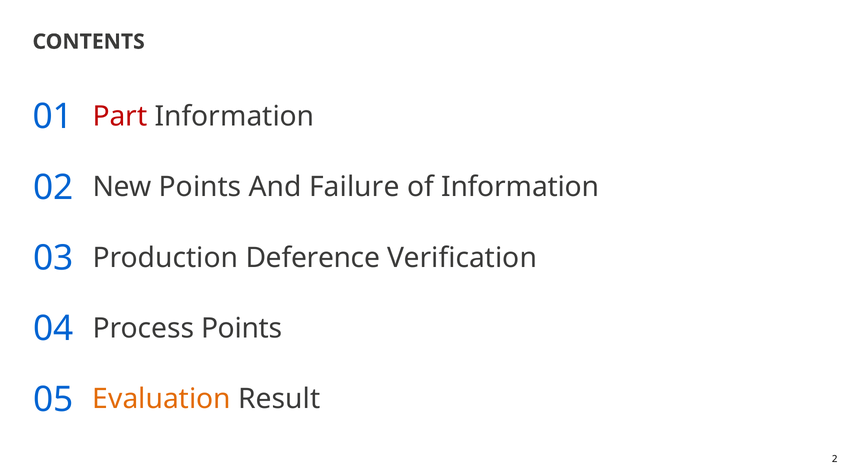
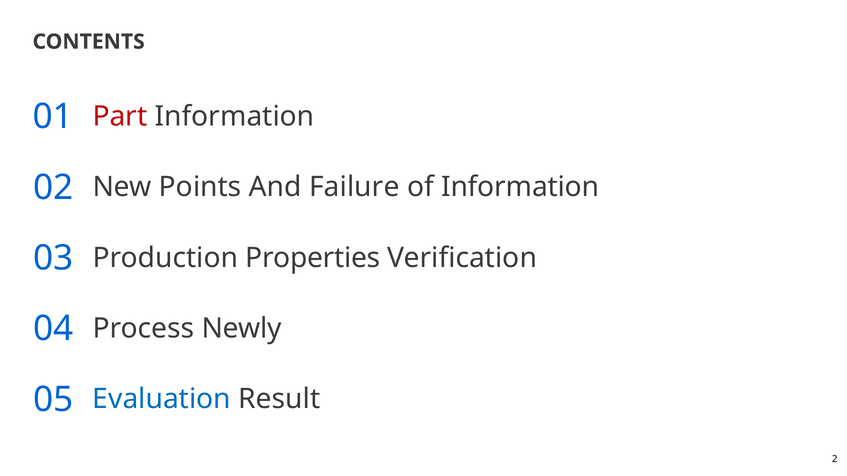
Deference: Deference -> Properties (313, 258)
Process Points: Points -> Newly (242, 329)
Evaluation colour: orange -> blue (162, 399)
